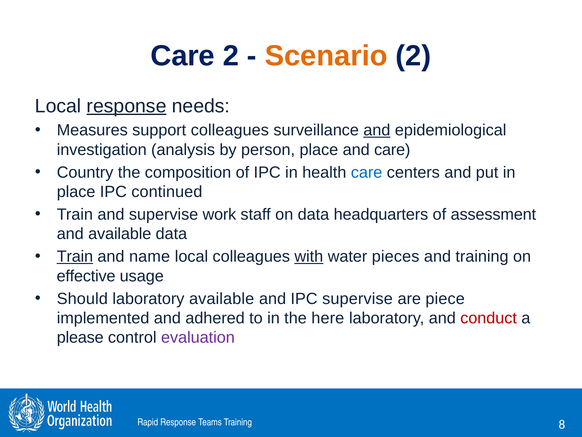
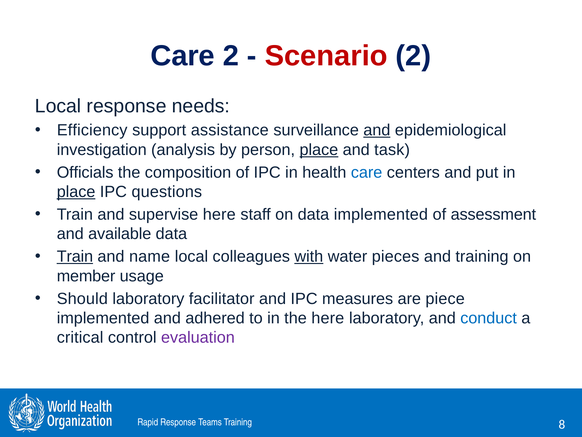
Scenario colour: orange -> red (326, 56)
response underline: present -> none (127, 106)
Measures: Measures -> Efficiency (92, 130)
support colleagues: colleagues -> assistance (230, 130)
place underline: none -> present (319, 150)
and care: care -> task (392, 150)
Country: Country -> Officials (85, 172)
place underline: none -> present (76, 192)
continued: continued -> questions (167, 192)
supervise work: work -> here (219, 214)
data headquarters: headquarters -> implemented (381, 214)
effective: effective -> member (86, 276)
laboratory available: available -> facilitator (222, 298)
IPC supervise: supervise -> measures (358, 298)
conduct colour: red -> blue (489, 318)
please: please -> critical (80, 337)
